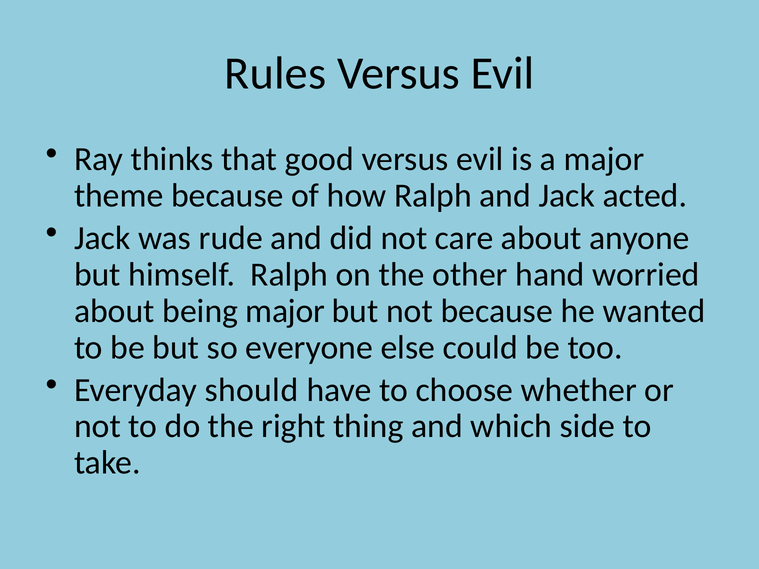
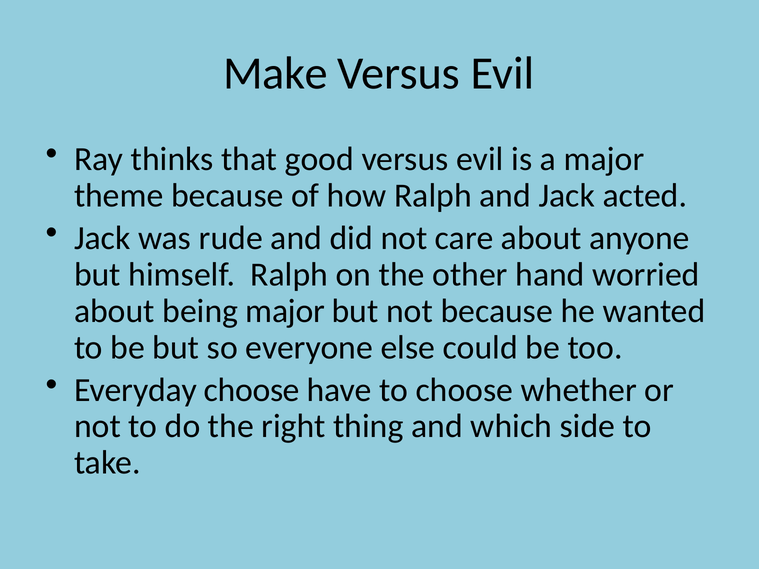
Rules: Rules -> Make (276, 73)
Everyday should: should -> choose (252, 390)
